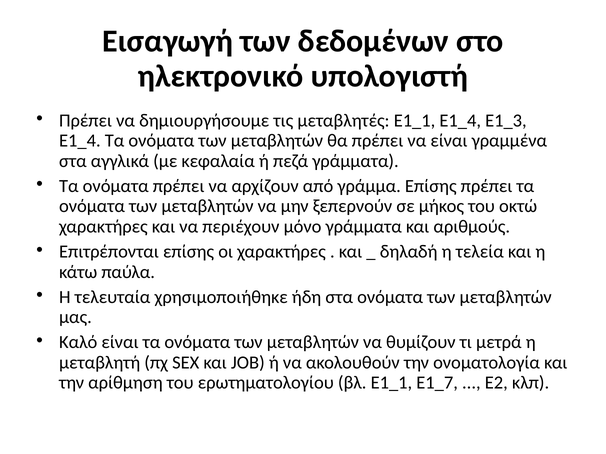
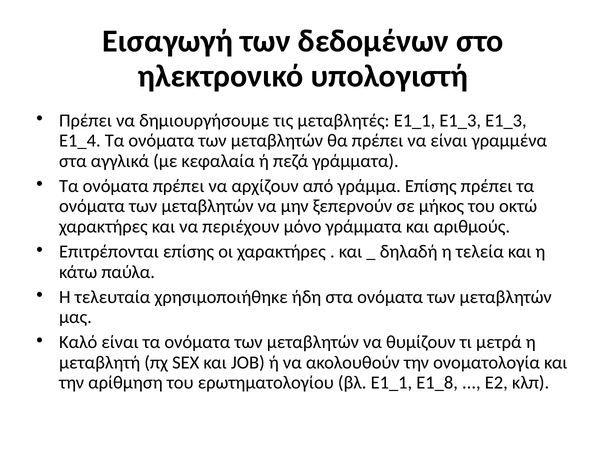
Ε1_1 Ε1_4: Ε1_4 -> Ε1_3 (460, 121)
Ε1_7: Ε1_7 -> Ε1_8 (437, 383)
